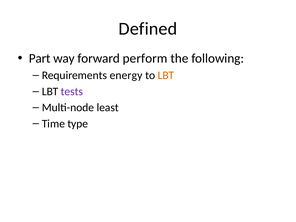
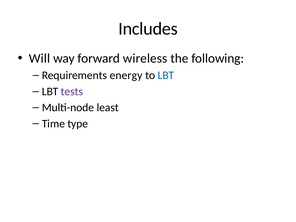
Defined: Defined -> Includes (148, 29)
Part: Part -> Will (40, 58)
perform: perform -> wireless (145, 58)
LBT colour: orange -> blue (166, 75)
